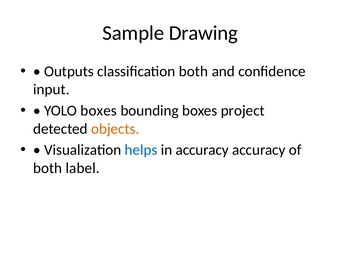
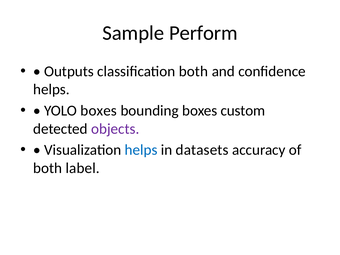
Drawing: Drawing -> Perform (203, 33)
input: input -> helps (51, 89)
project: project -> custom (243, 111)
objects colour: orange -> purple (115, 129)
in accuracy: accuracy -> datasets (202, 150)
